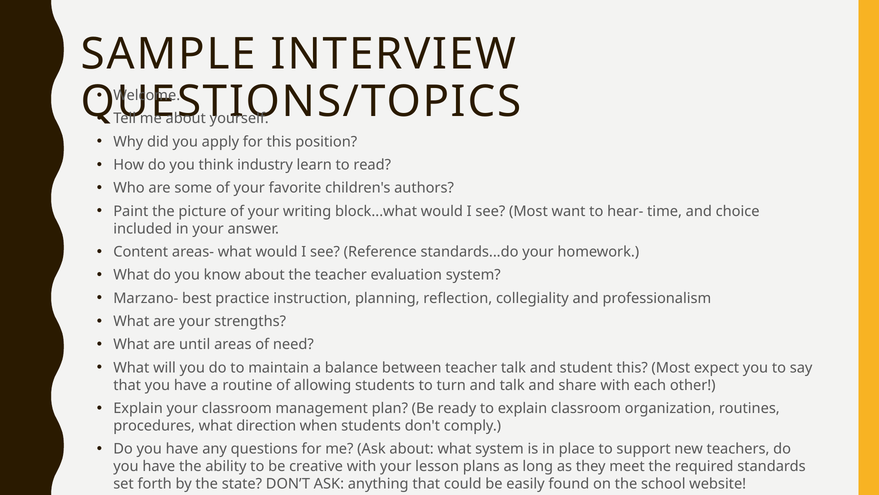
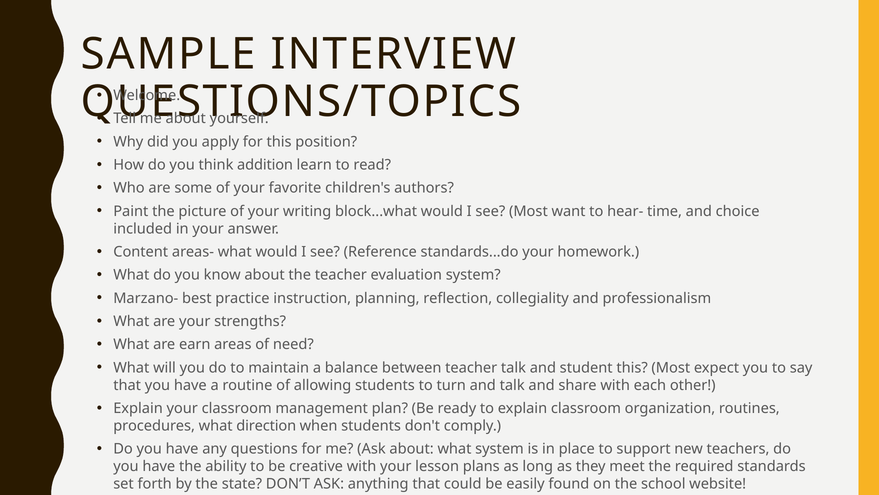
industry: industry -> addition (265, 165)
until: until -> earn (195, 344)
